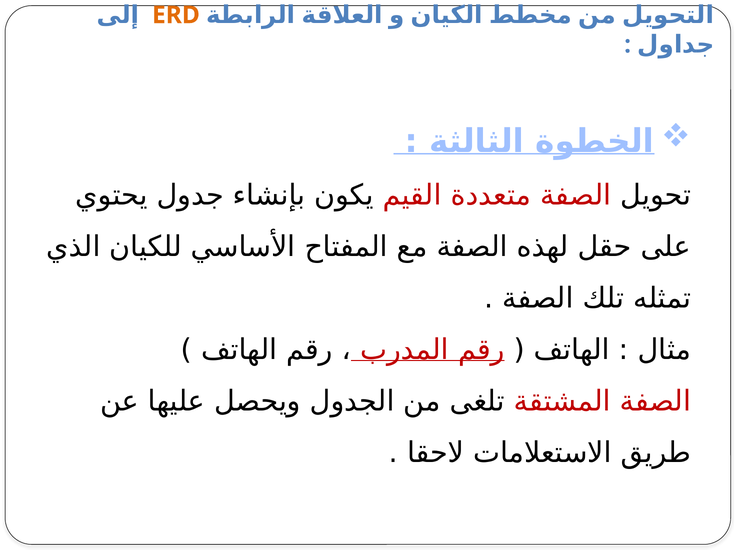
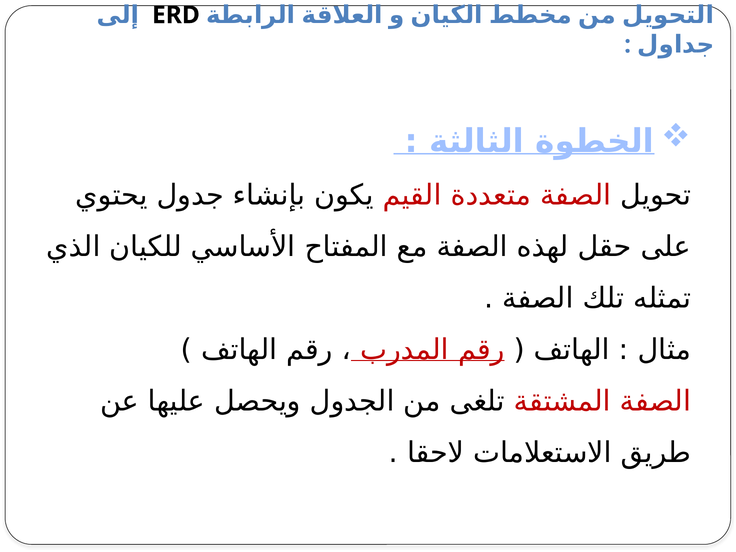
ERD colour: orange -> black (176, 15)
